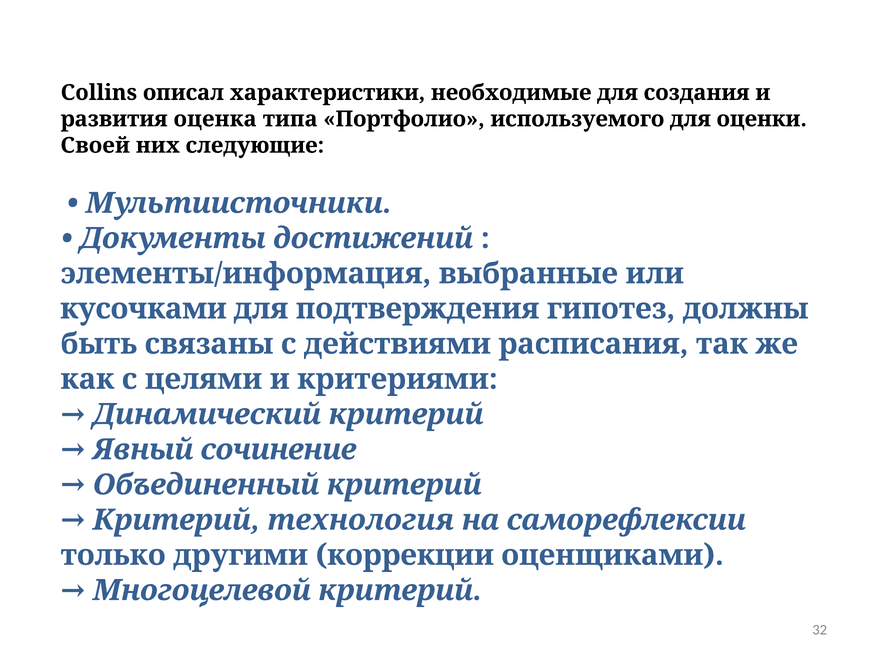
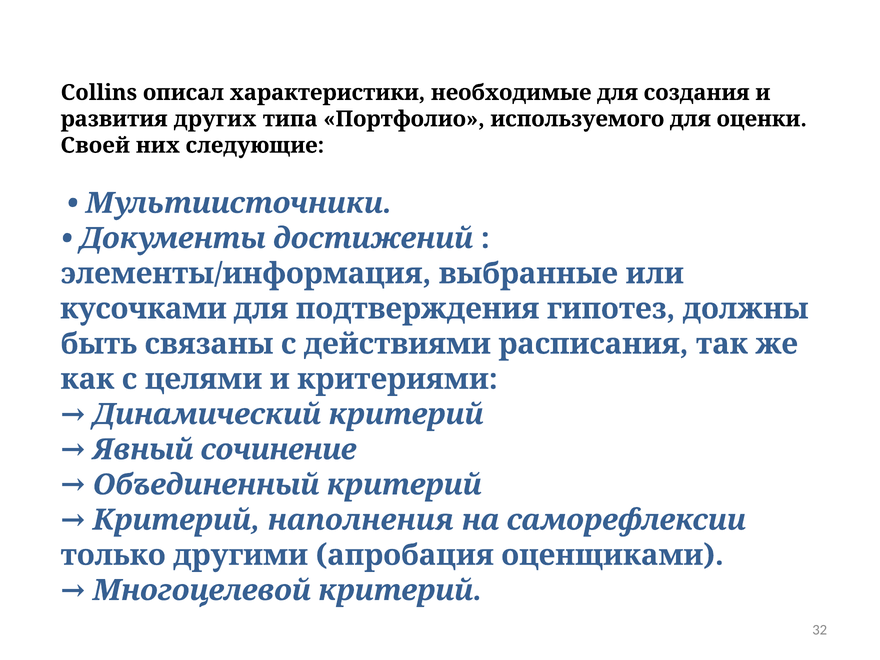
оценка: оценка -> других (215, 119)
технология: технология -> наполнения (361, 520)
коррекции: коррекции -> апробация (405, 555)
